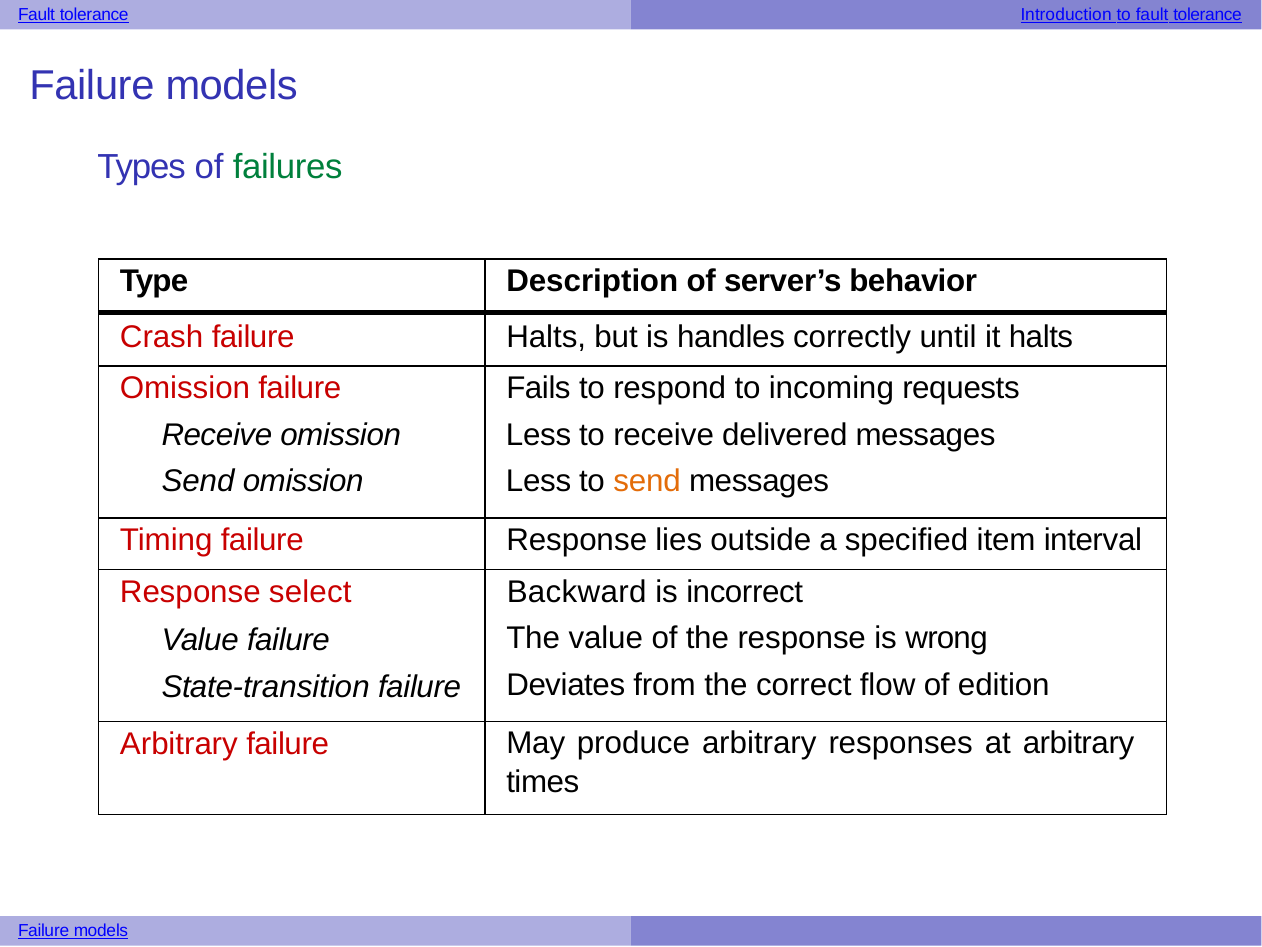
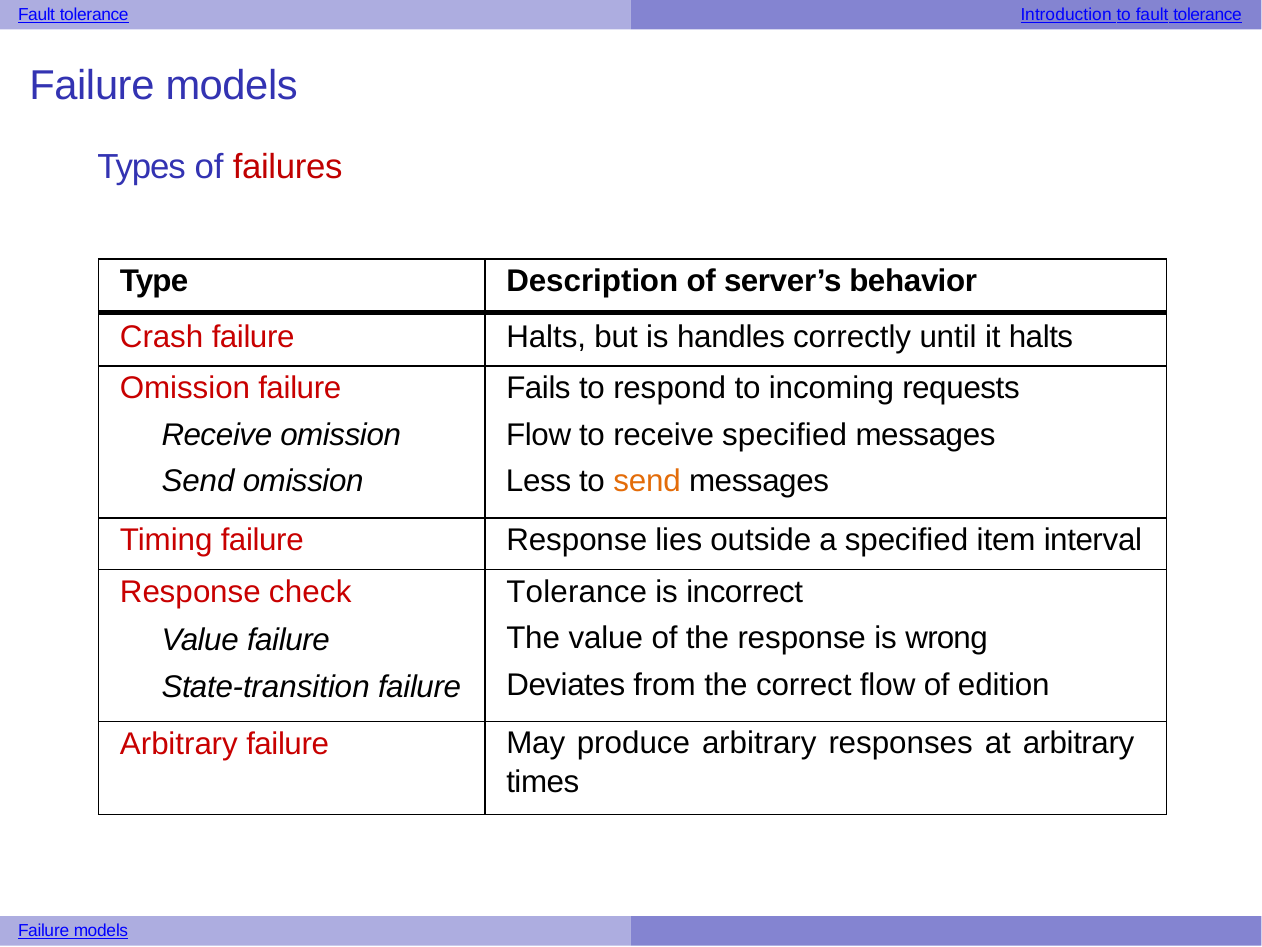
failures colour: green -> red (288, 167)
Less: Less -> Flow (539, 435)
receive delivered: delivered -> specified (785, 435)
select: select -> check (310, 592)
Backward: Backward -> Tolerance (577, 592)
